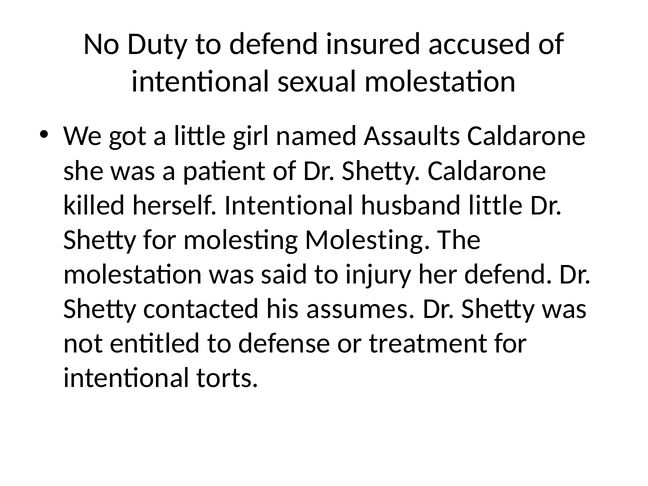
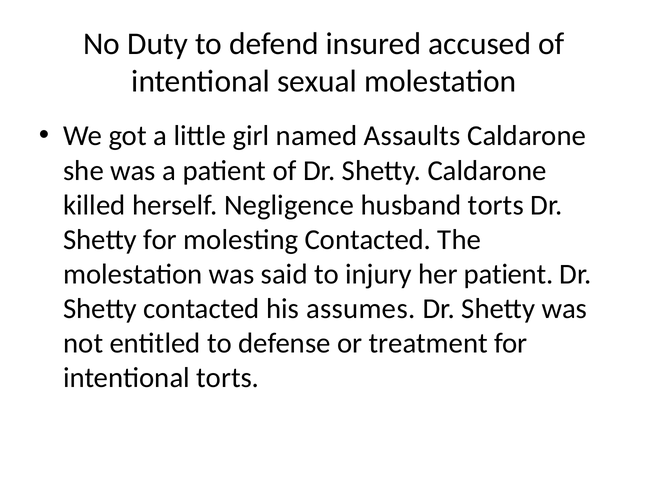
herself Intentional: Intentional -> Negligence (289, 205)
husband little: little -> torts (496, 205)
molesting Molesting: Molesting -> Contacted (368, 240)
her defend: defend -> patient (509, 274)
